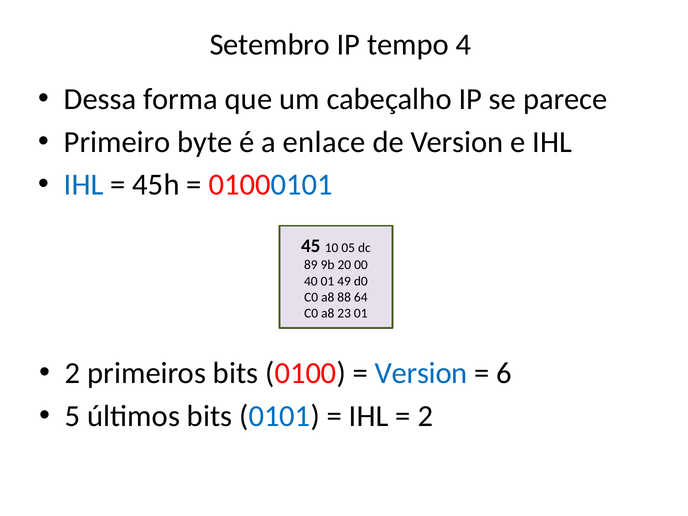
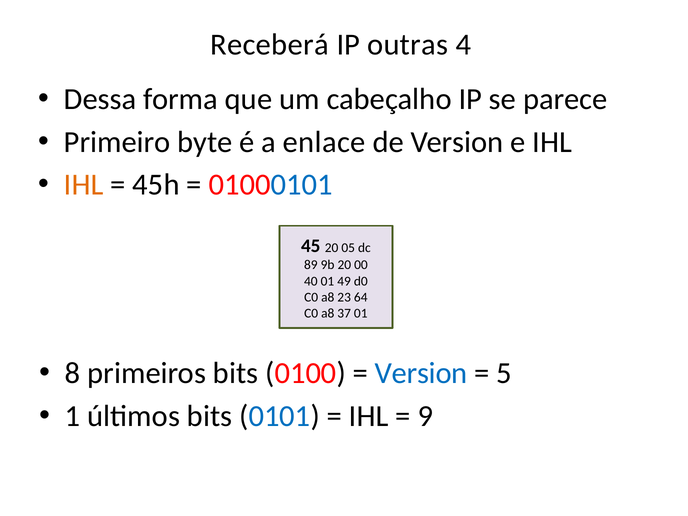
Setembro: Setembro -> Receberá (270, 45)
tempo: tempo -> outras (408, 45)
IHL colour: blue -> orange (84, 185)
45 10: 10 -> 20 (332, 248)
88: 88 -> 23 (344, 297)
23: 23 -> 37 (344, 313)
2: 2 -> 8 (73, 373)
6: 6 -> 5 (504, 373)
5: 5 -> 1 (73, 416)
2: 2 -> 9 (425, 416)
